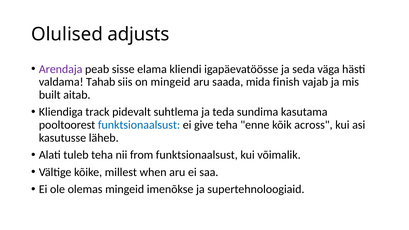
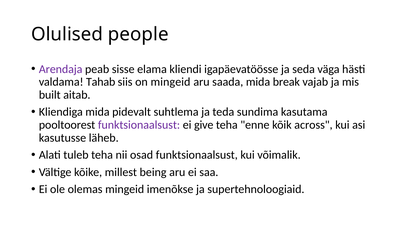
adjusts: adjusts -> people (138, 34)
finish: finish -> break (286, 82)
Kliendiga track: track -> mida (97, 112)
funktsionaalsust colour: blue -> purple (139, 125)
from: from -> osad (142, 155)
when: when -> being (153, 172)
